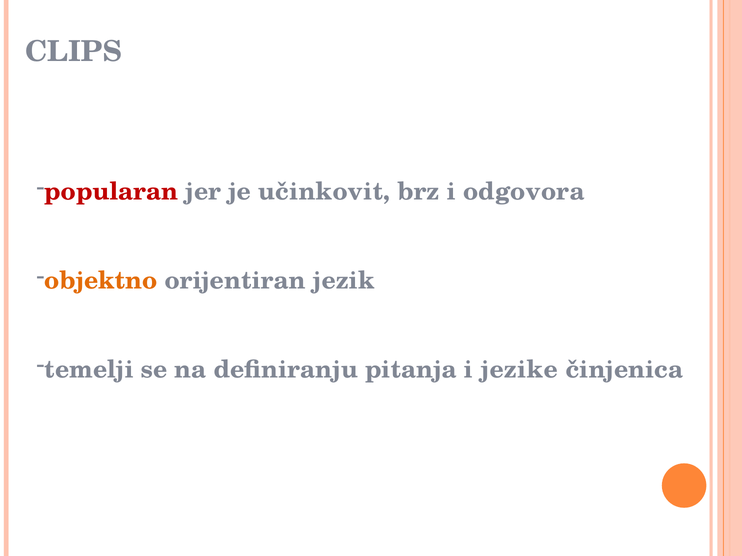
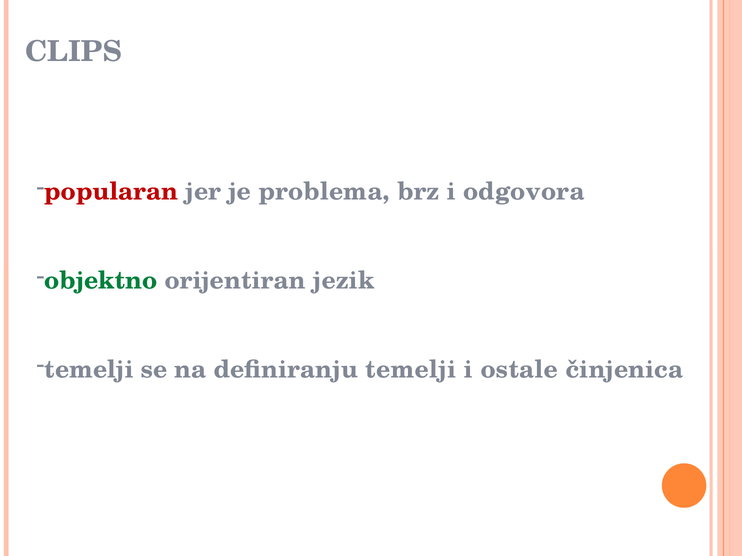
učinkovit: učinkovit -> problema (324, 192)
objektno colour: orange -> green (101, 281)
definiranju pitanja: pitanja -> temelji (411, 370)
jezike: jezike -> ostale (519, 370)
